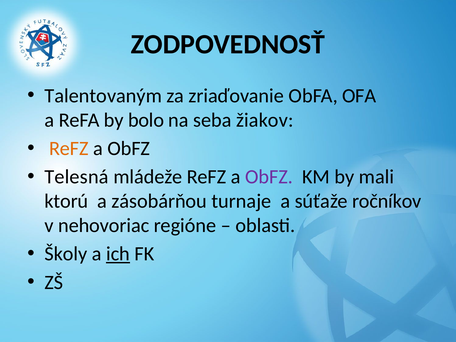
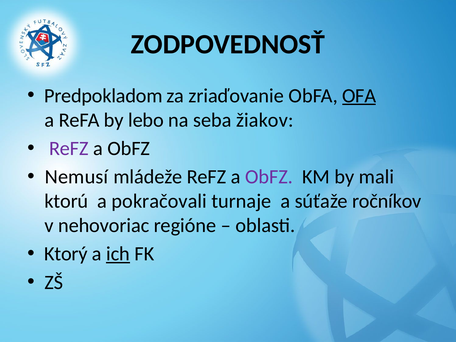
Talentovaným: Talentovaným -> Predpokladom (103, 96)
OFA underline: none -> present (359, 96)
bolo: bolo -> lebo (146, 120)
ReFZ colour: orange -> purple (69, 148)
Telesná: Telesná -> Nemusí (77, 177)
zásobárňou: zásobárňou -> pokračovali (159, 201)
Školy: Školy -> Ktorý (66, 254)
